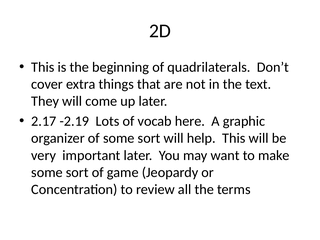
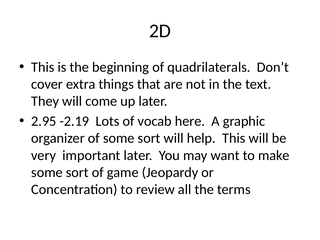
2.17: 2.17 -> 2.95 (44, 121)
